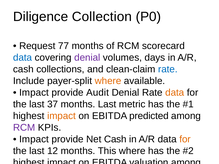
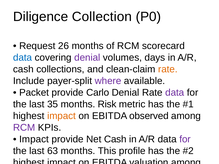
77: 77 -> 26 (64, 46)
rate colour: blue -> orange (168, 69)
where colour: orange -> purple (108, 81)
Impact: Impact -> Packet (34, 93)
Audit: Audit -> Carlo (98, 93)
data colour: orange -> purple (175, 93)
37: 37 -> 35 (53, 104)
months Last: Last -> Risk (107, 104)
predicted: predicted -> observed (149, 116)
for colour: orange -> purple (185, 139)
12: 12 -> 63 (53, 151)
This where: where -> profile (132, 151)
